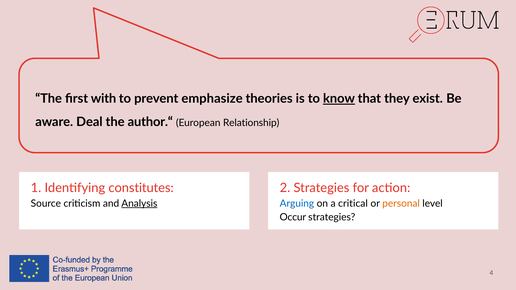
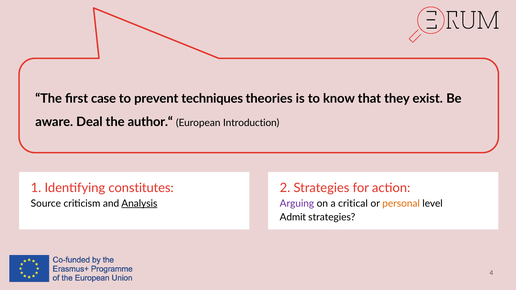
with: with -> case (104, 99)
emphasize: emphasize -> techniques (212, 99)
know underline: present -> none (339, 99)
Relationship: Relationship -> Introduction (251, 123)
Arguing colour: blue -> purple (297, 204)
Occur: Occur -> Admit (293, 217)
